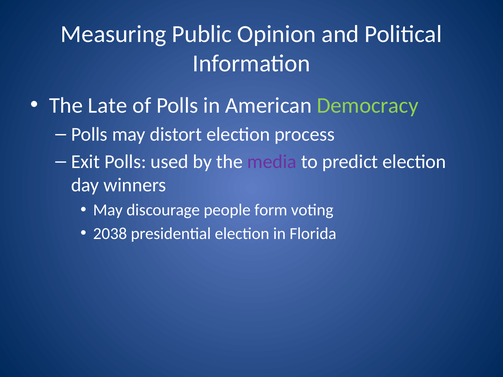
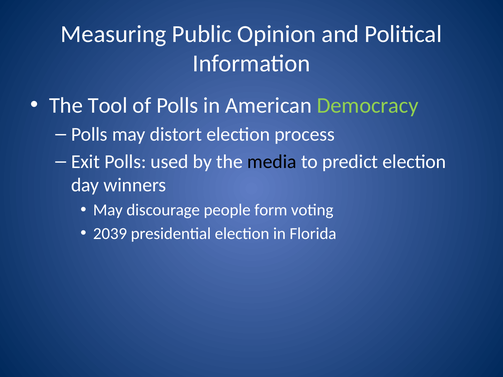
Late: Late -> Tool (108, 106)
media colour: purple -> black (272, 162)
2038: 2038 -> 2039 (110, 234)
